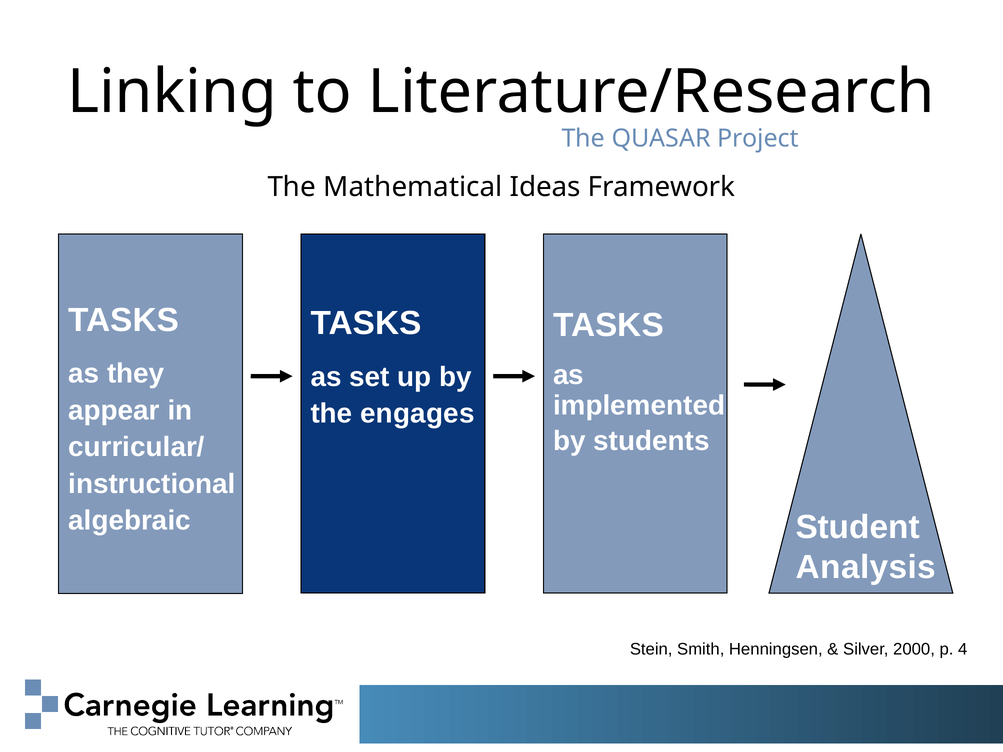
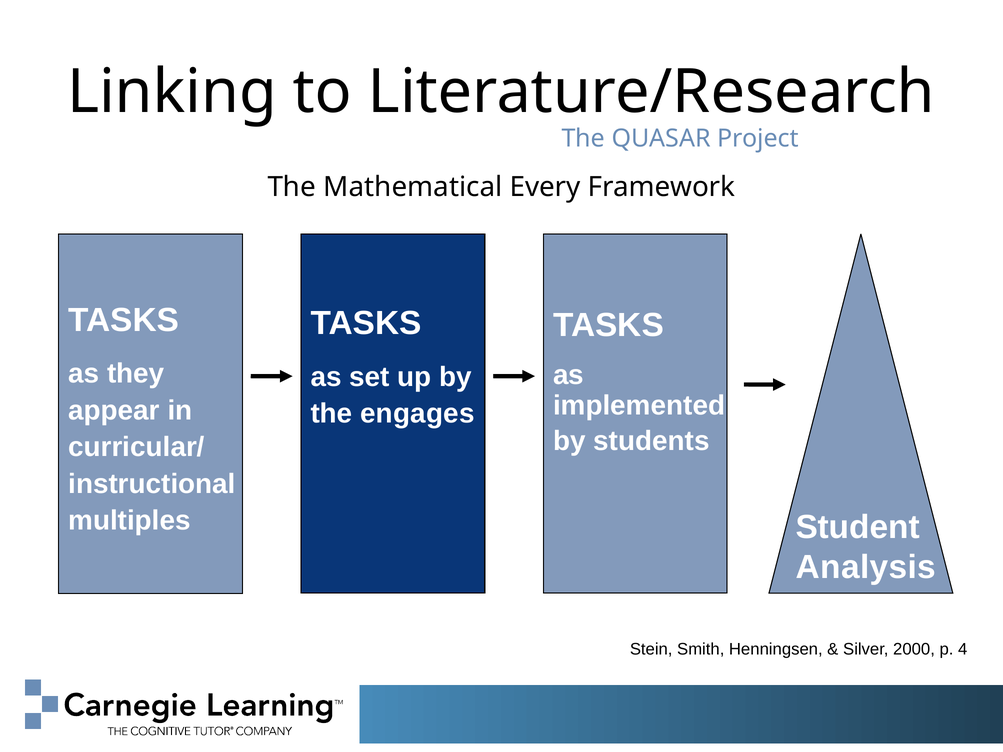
Ideas: Ideas -> Every (545, 187)
algebraic: algebraic -> multiples (130, 521)
